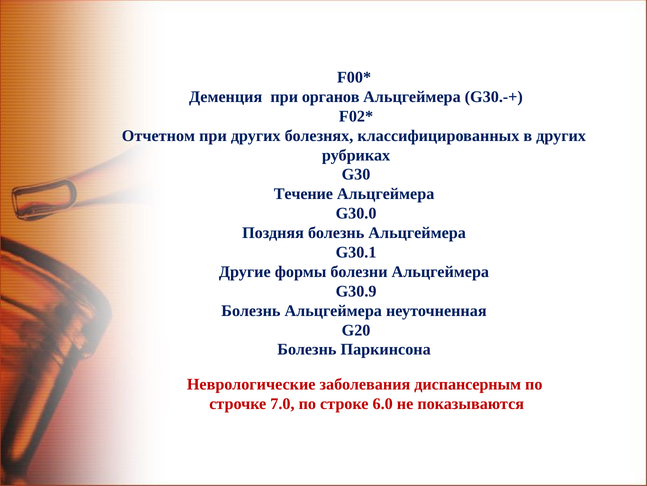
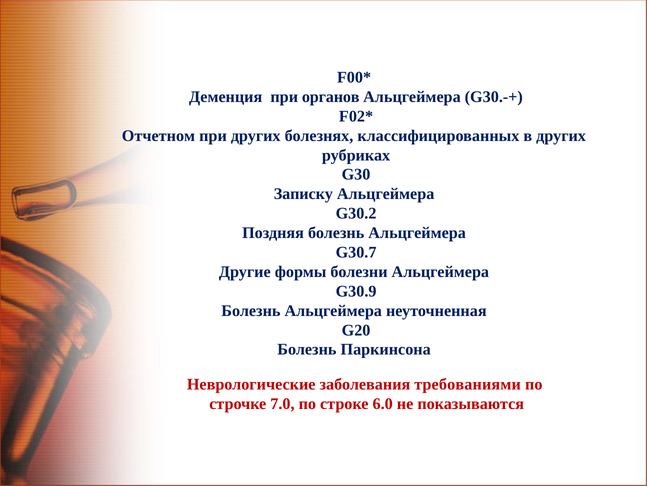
Течение: Течение -> Записку (303, 194)
G30.0: G30.0 -> G30.2 (356, 213)
G30.1: G30.1 -> G30.7 (356, 252)
диспансерным: диспансерным -> требованиями (468, 384)
